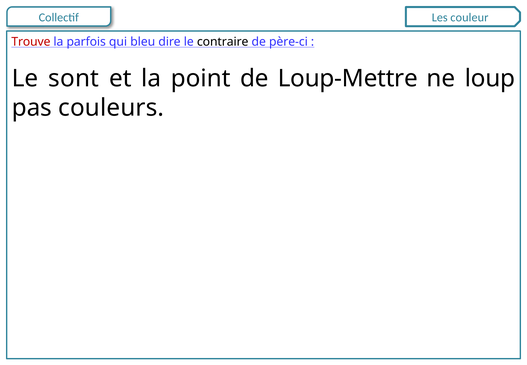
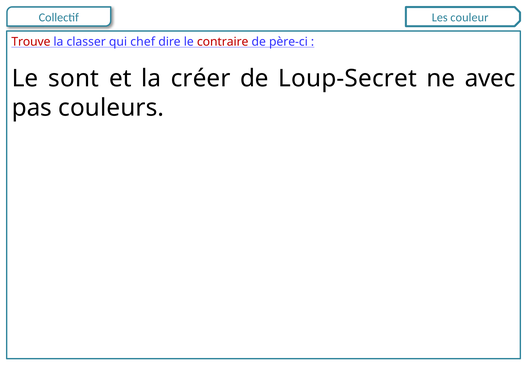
parfois: parfois -> classer (86, 42)
bleu: bleu -> chef (143, 42)
contraire colour: black -> red (223, 42)
point: point -> créer (201, 79)
Loup-Mettre: Loup-Mettre -> Loup-Secret (348, 79)
loup: loup -> avec (490, 79)
